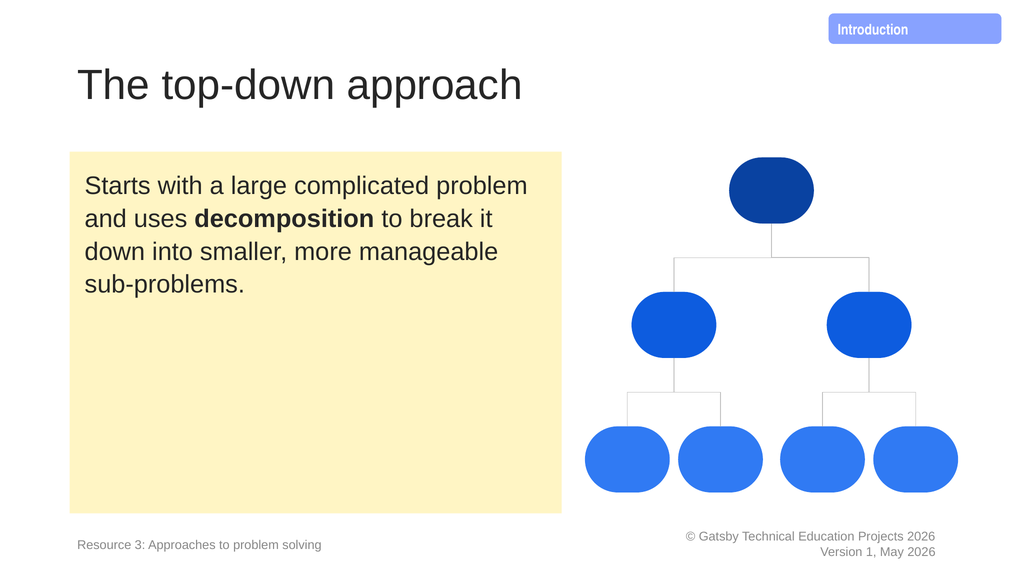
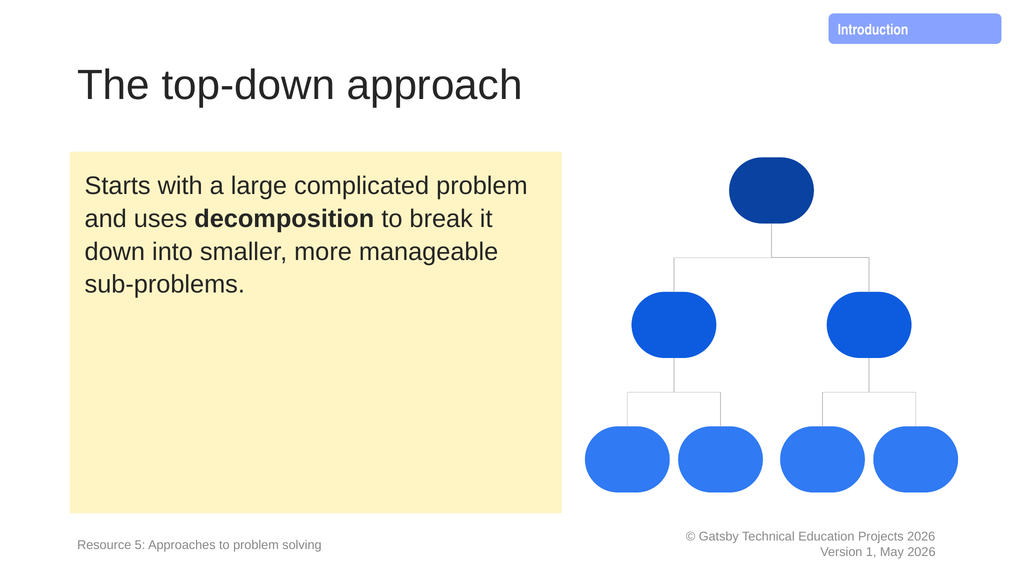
3: 3 -> 5 (140, 545)
